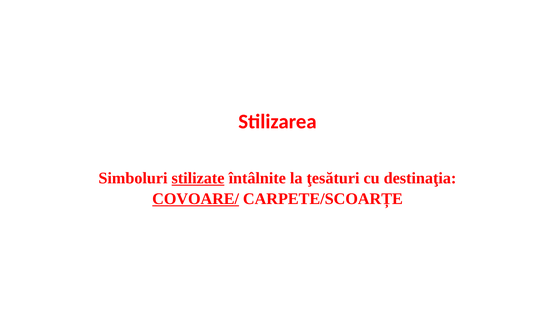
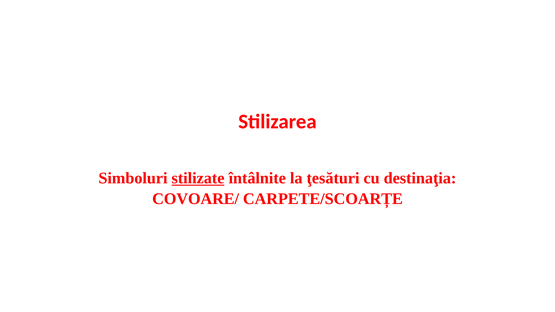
COVOARE/ underline: present -> none (196, 199)
